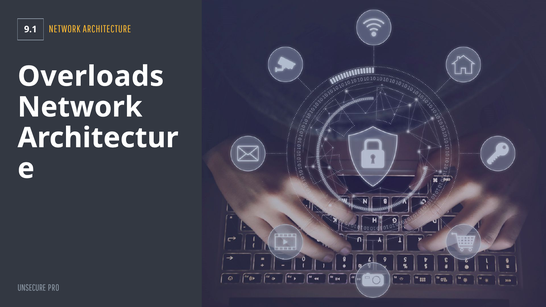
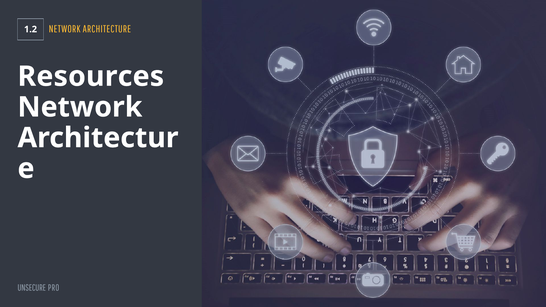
9.1: 9.1 -> 1.2 (31, 29)
Overloads: Overloads -> Resources (91, 76)
